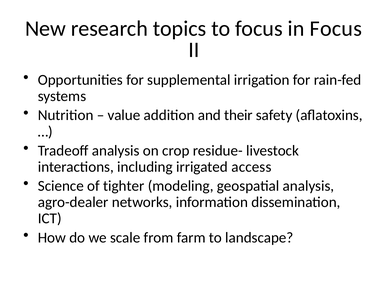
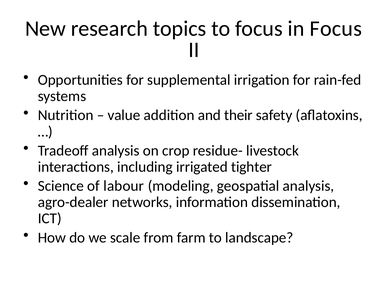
access: access -> tighter (252, 167)
tighter: tighter -> labour (124, 186)
